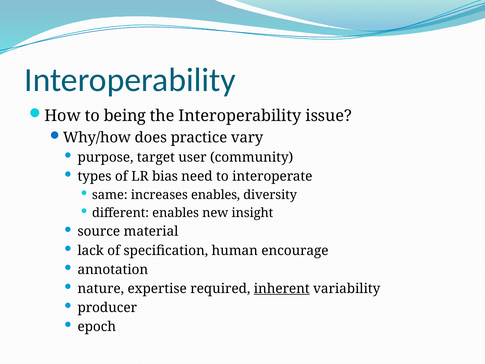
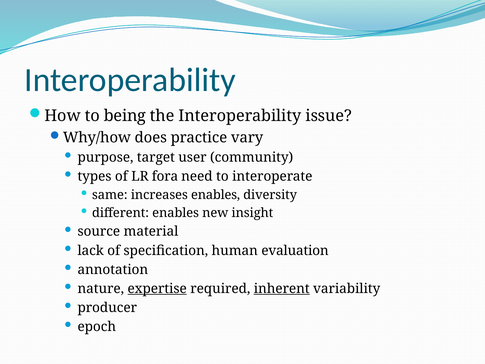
bias: bias -> fora (165, 176)
encourage: encourage -> evaluation (295, 250)
expertise underline: none -> present (157, 288)
